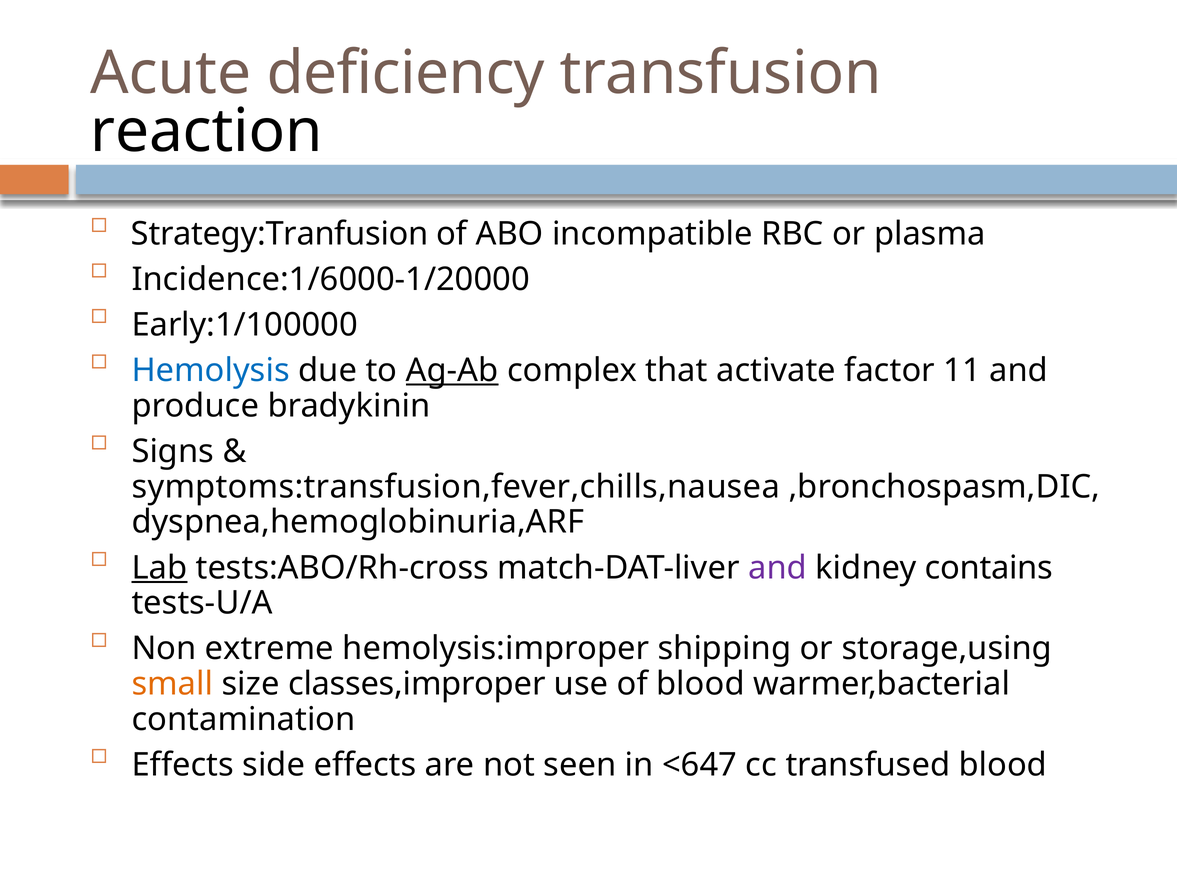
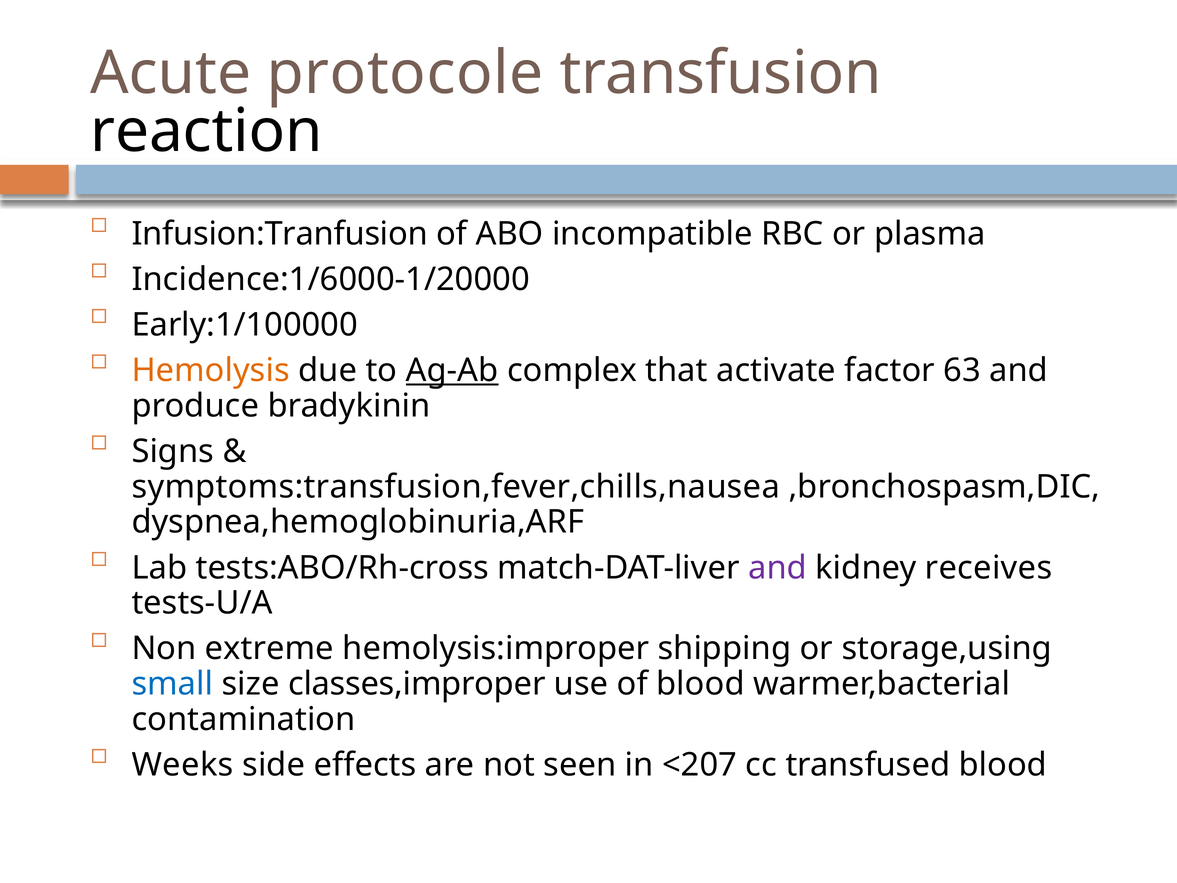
deficiency: deficiency -> protocole (405, 73)
Strategy:Tranfusion: Strategy:Tranfusion -> Infusion:Tranfusion (280, 234)
Hemolysis colour: blue -> orange (211, 370)
11: 11 -> 63 (962, 370)
Lab underline: present -> none (159, 568)
contains: contains -> receives (988, 568)
small colour: orange -> blue (172, 684)
Effects: Effects -> Weeks (183, 765)
<647: <647 -> <207 (700, 765)
